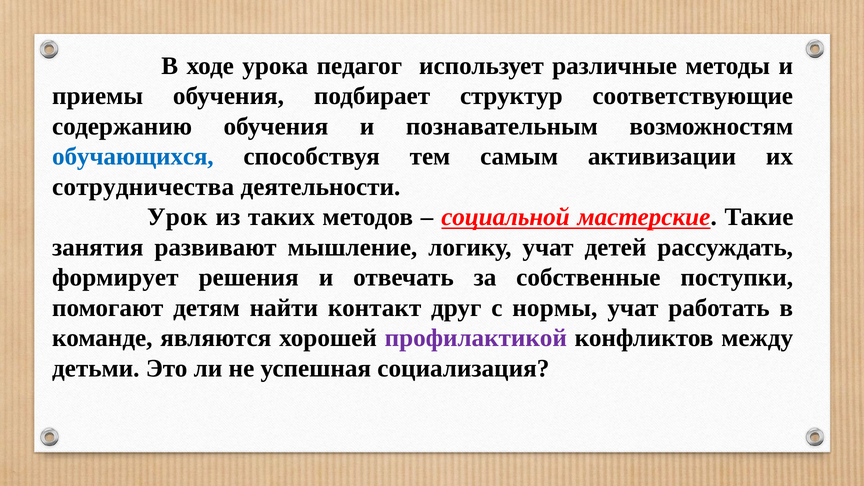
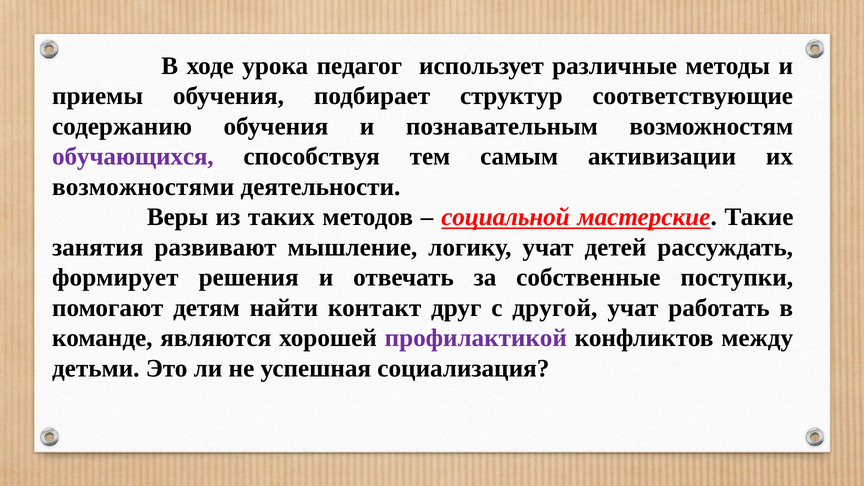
обучающихся colour: blue -> purple (133, 157)
сотрудничества: сотрудничества -> возможностями (143, 187)
Урок: Урок -> Веры (177, 217)
нормы: нормы -> другой (555, 308)
